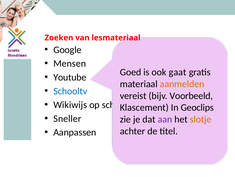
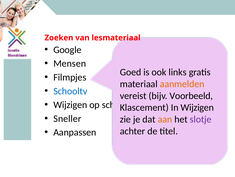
gaat: gaat -> links (178, 72)
Youtube: Youtube -> Filmpjes (70, 77)
Wikiwijs: Wikiwijs -> Wijzigen (70, 104)
In Geoclips: Geoclips -> Wijzigen (197, 107)
aan colour: purple -> orange (165, 119)
slotje colour: orange -> purple (201, 119)
